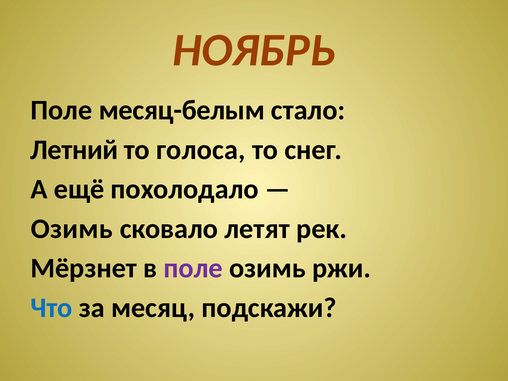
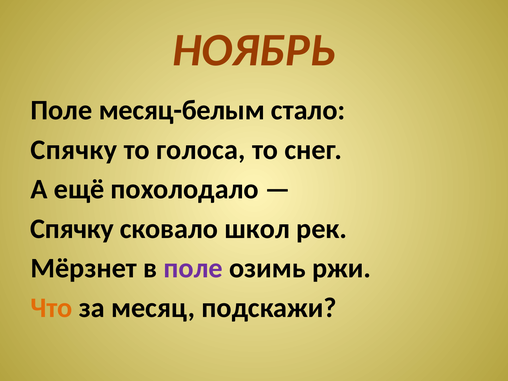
Летний: Летний -> Спячку (74, 150)
Озимь: Озимь -> Спячку (72, 229)
летят: летят -> школ (257, 229)
Что colour: blue -> orange (51, 308)
